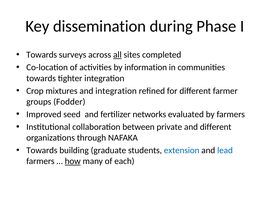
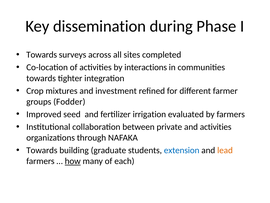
all underline: present -> none (117, 55)
information: information -> interactions (146, 67)
and integration: integration -> investment (116, 91)
networks: networks -> irrigation (149, 114)
and different: different -> activities (216, 127)
lead colour: blue -> orange (225, 150)
